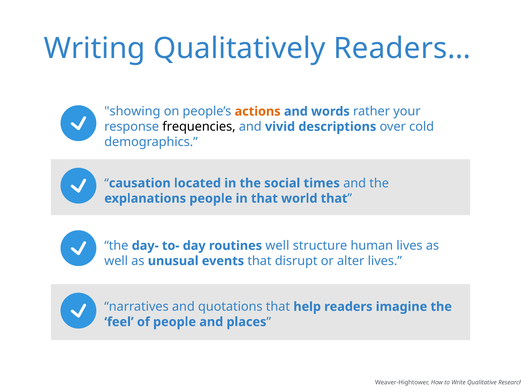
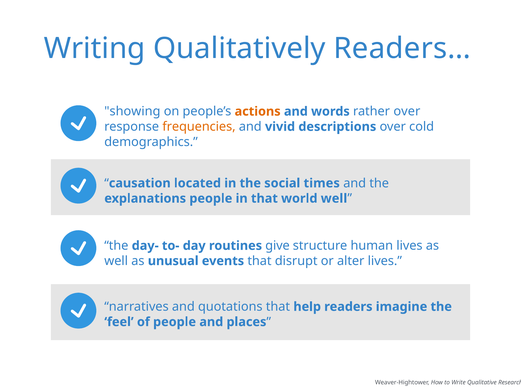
rather your: your -> over (407, 111)
frequencies colour: black -> orange (199, 127)
world that: that -> well (334, 198)
routines well: well -> give (278, 246)
